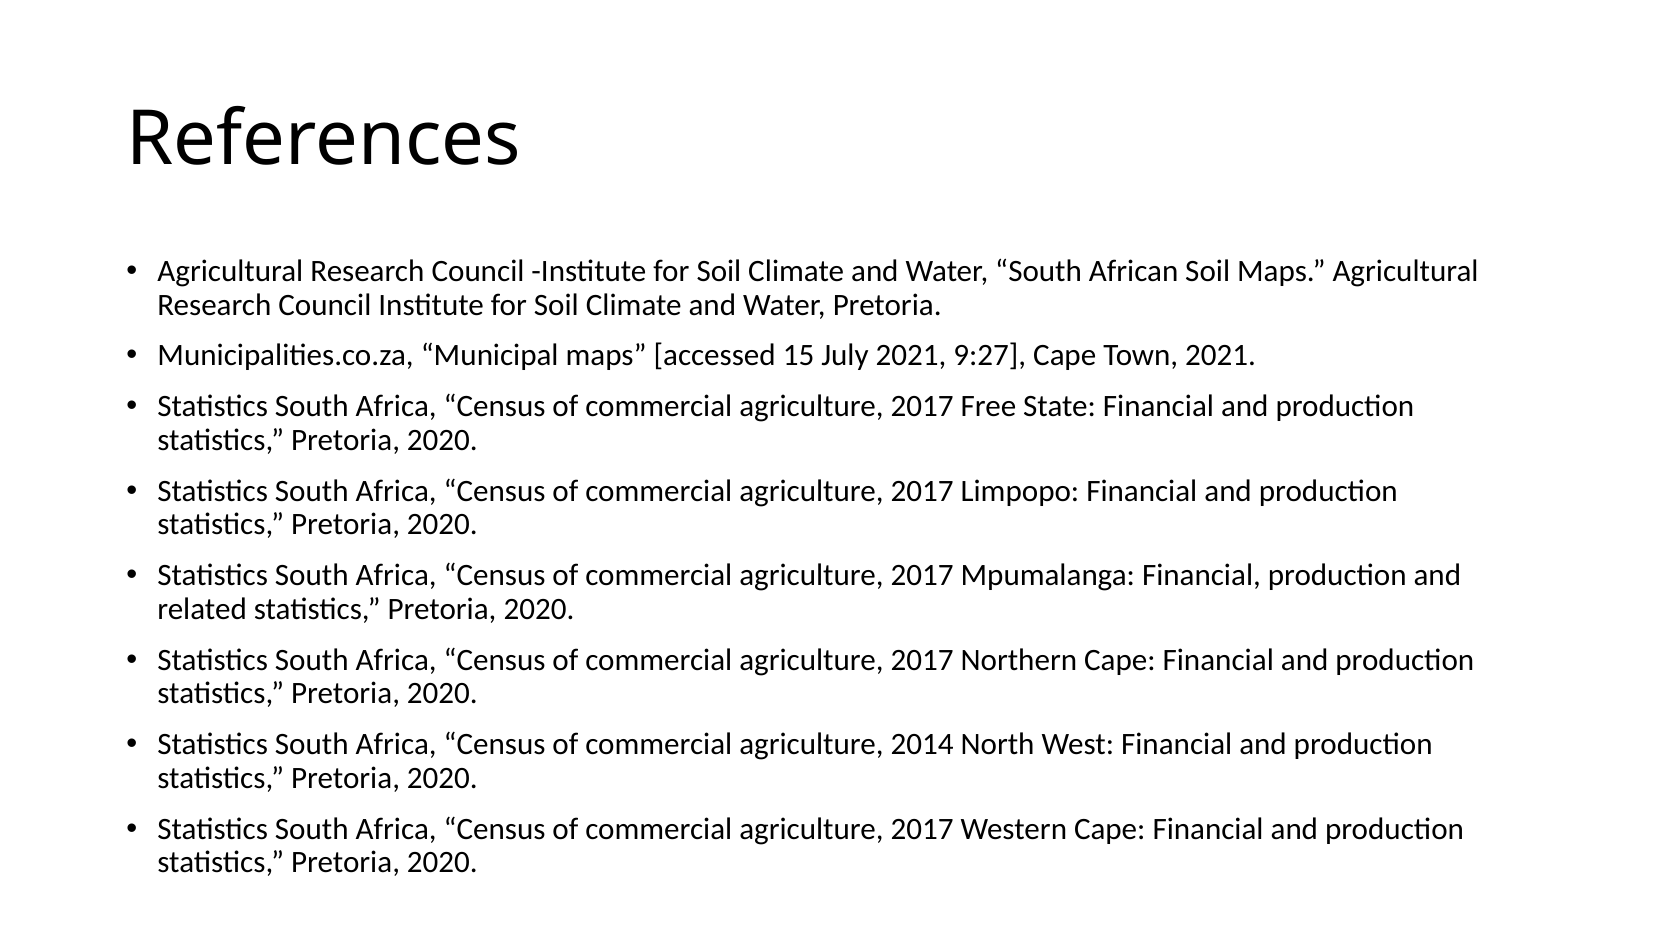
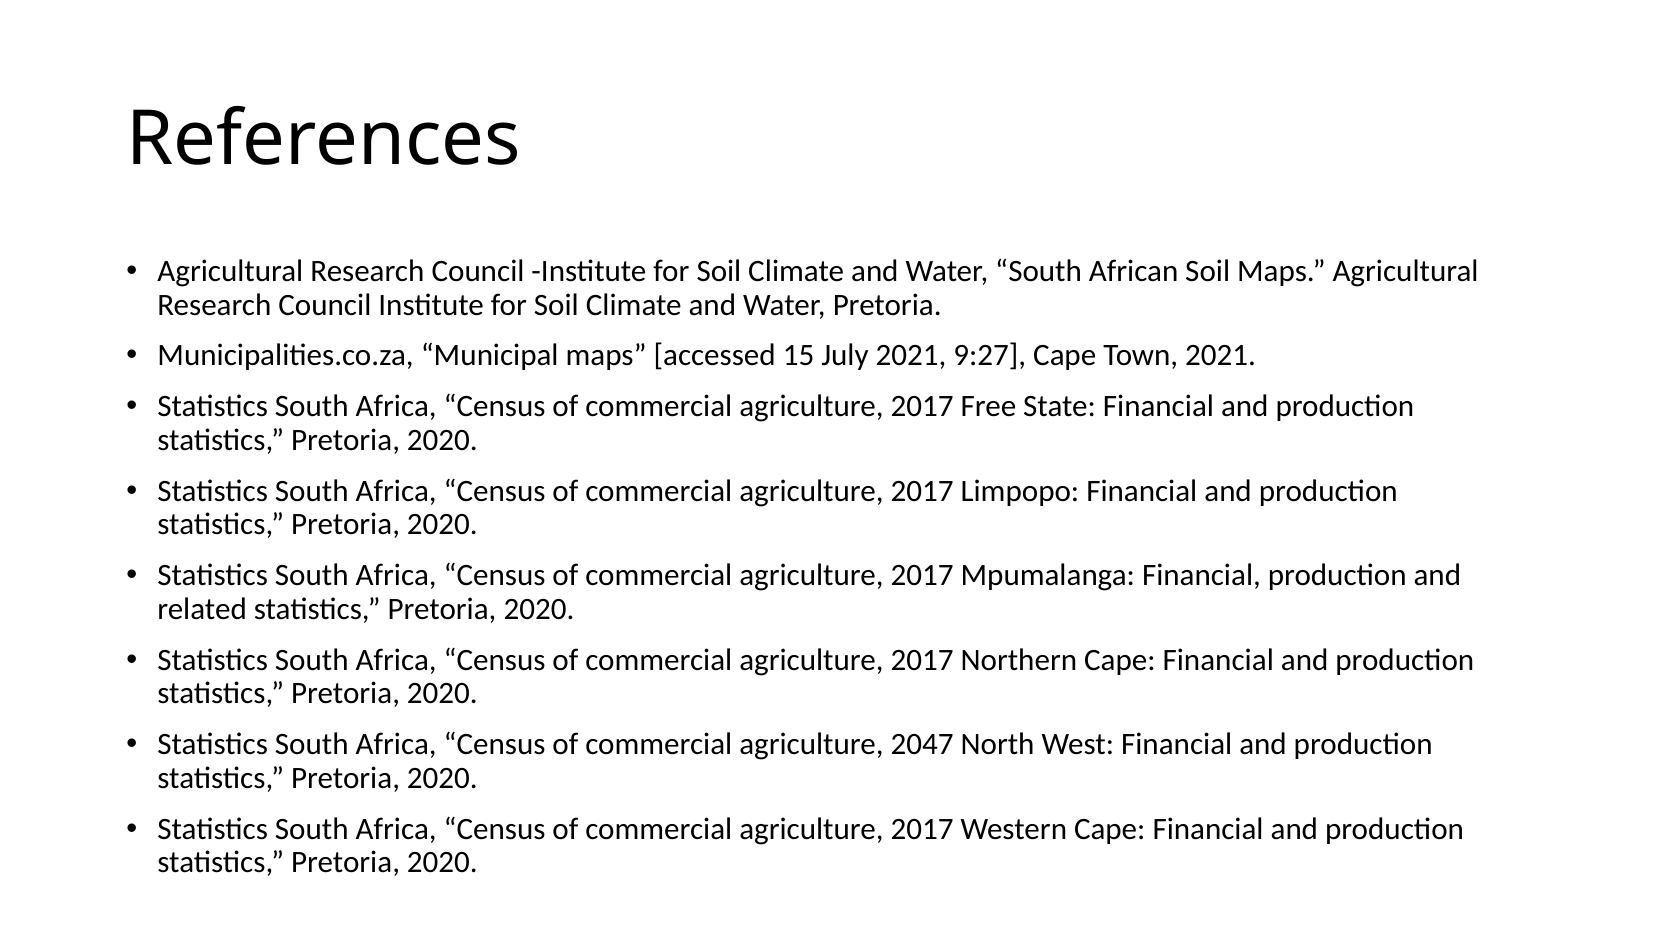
2014: 2014 -> 2047 (922, 744)
